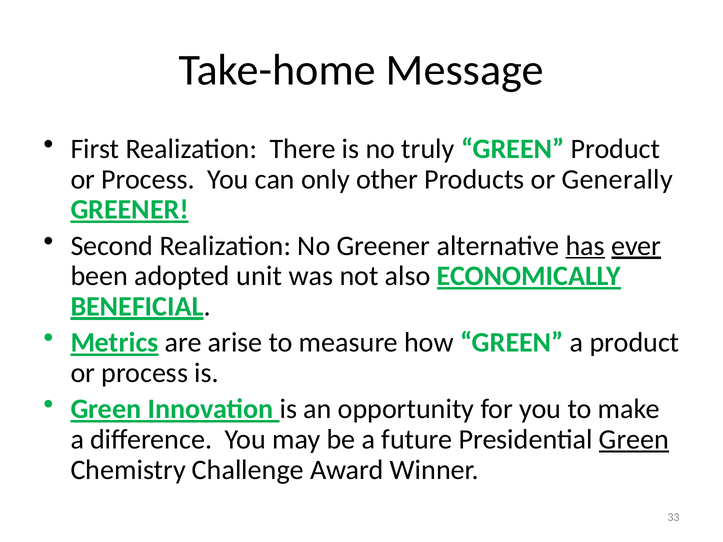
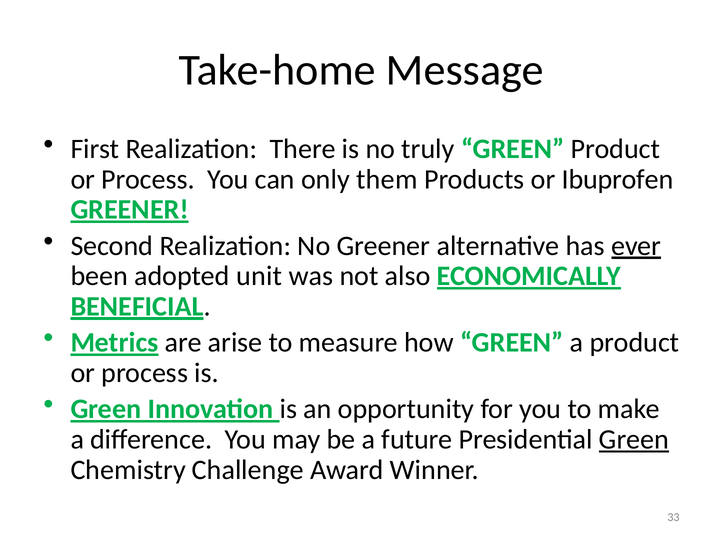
other: other -> them (387, 179)
Generally: Generally -> Ibuprofen (618, 179)
has underline: present -> none (585, 246)
